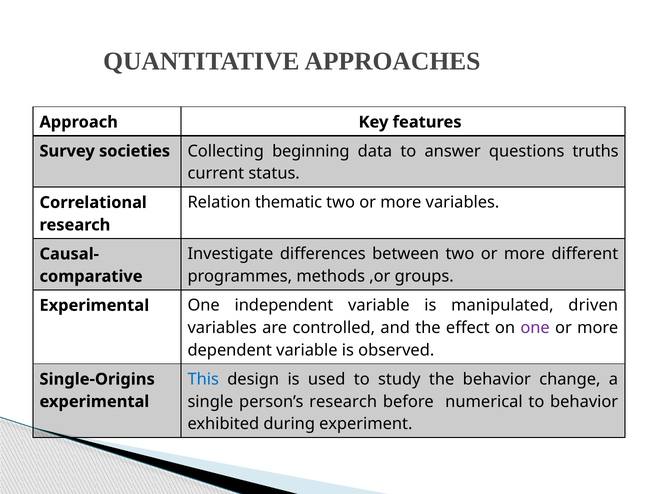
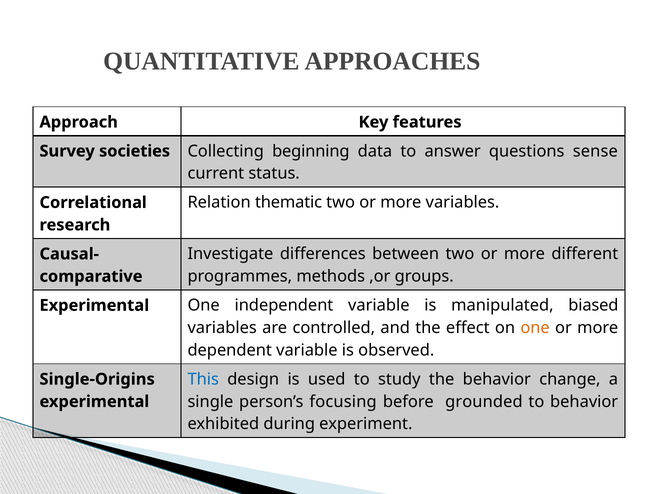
truths: truths -> sense (595, 151)
driven: driven -> biased (593, 305)
one colour: purple -> orange (535, 327)
person’s research: research -> focusing (343, 401)
numerical: numerical -> grounded (484, 401)
